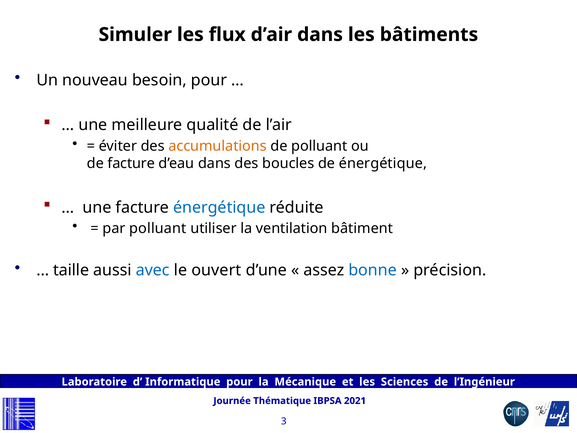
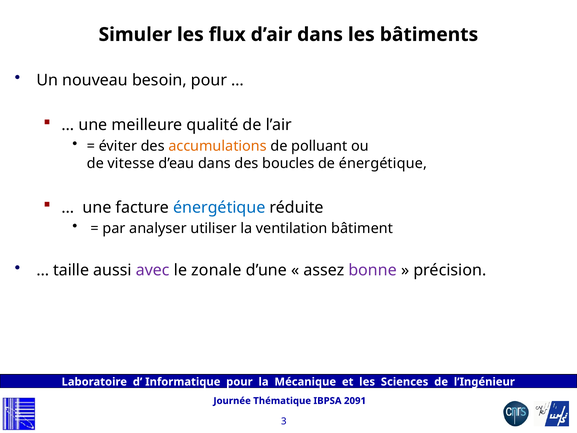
de facture: facture -> vitesse (131, 163)
par polluant: polluant -> analyser (158, 228)
avec colour: blue -> purple (153, 270)
ouvert: ouvert -> zonale (216, 270)
bonne colour: blue -> purple (373, 270)
2021: 2021 -> 2091 (355, 401)
